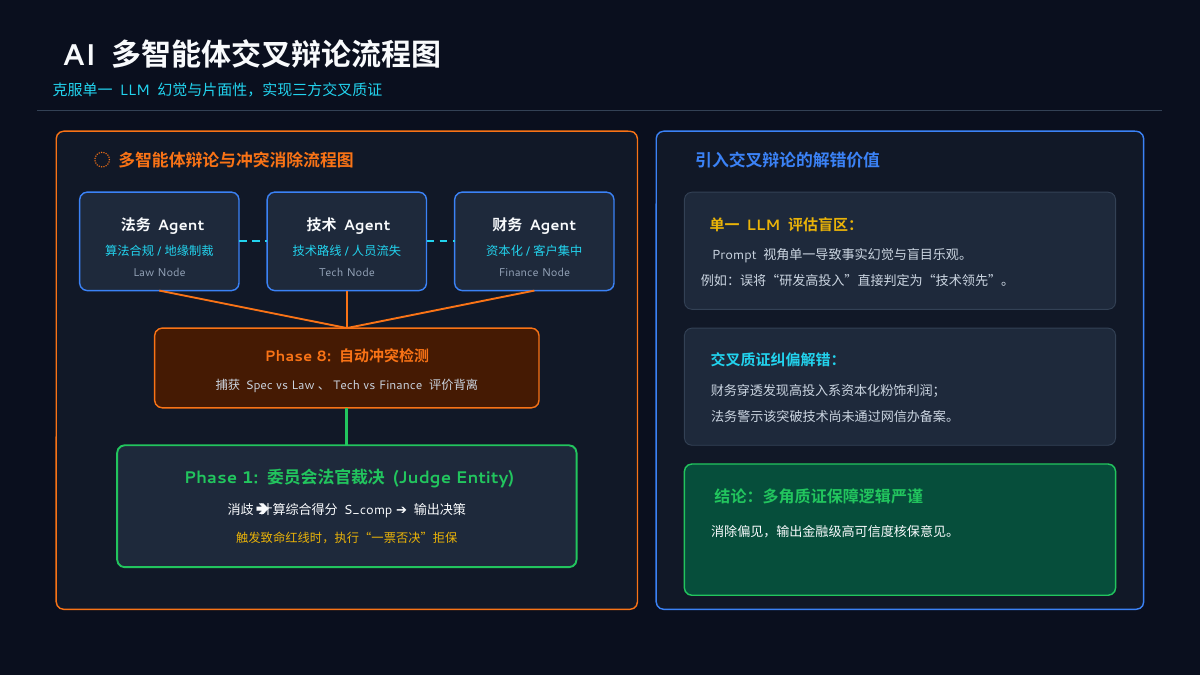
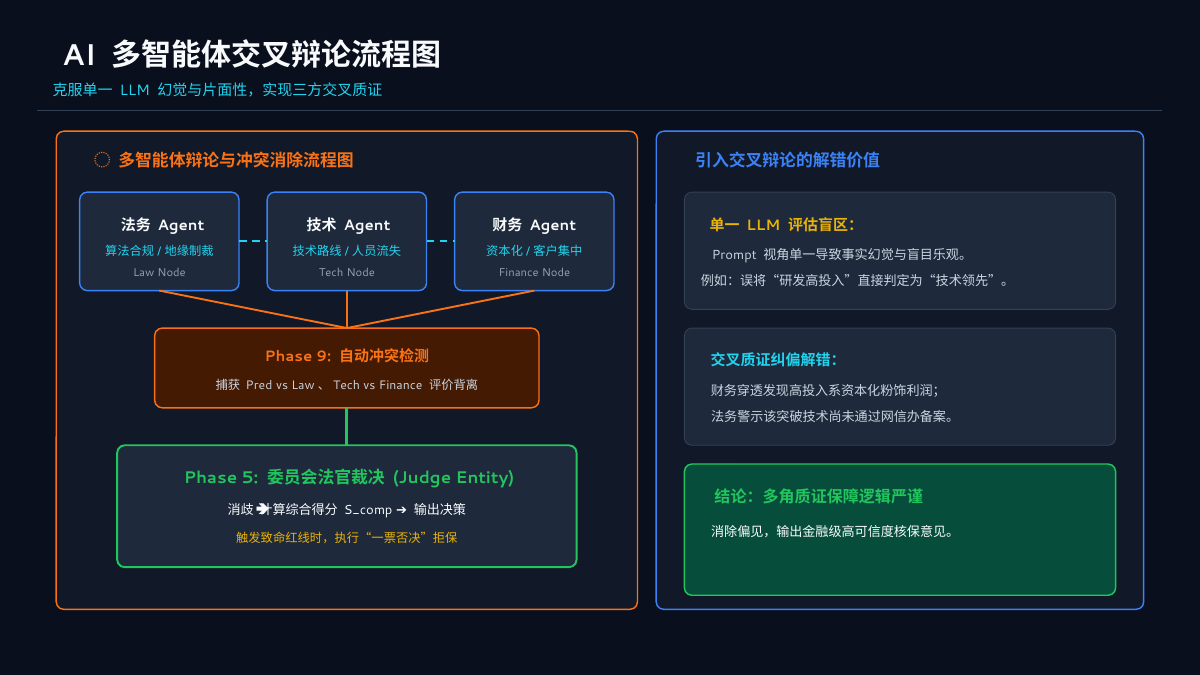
8: 8 -> 9 (324, 356)
Spec: Spec -> Pred (259, 385)
1: 1 -> 5 (250, 478)
